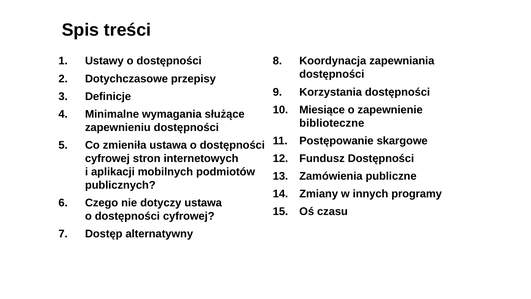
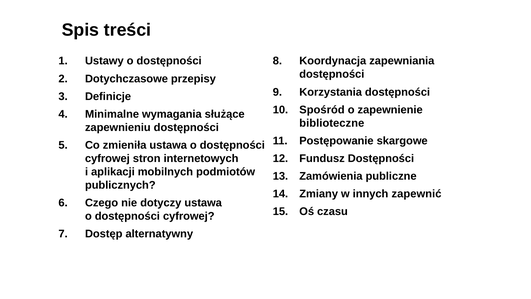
Miesiące: Miesiące -> Spośród (322, 110)
programy: programy -> zapewnić (417, 194)
